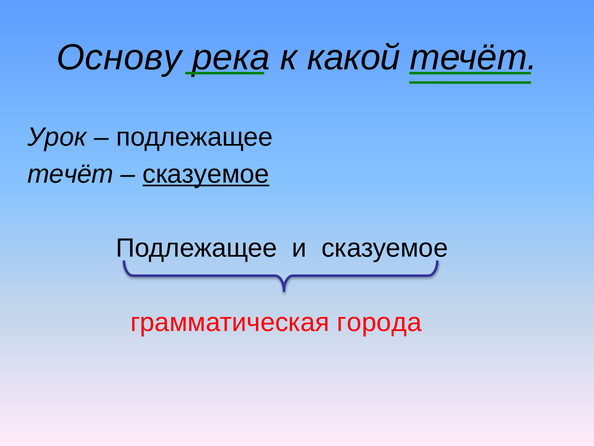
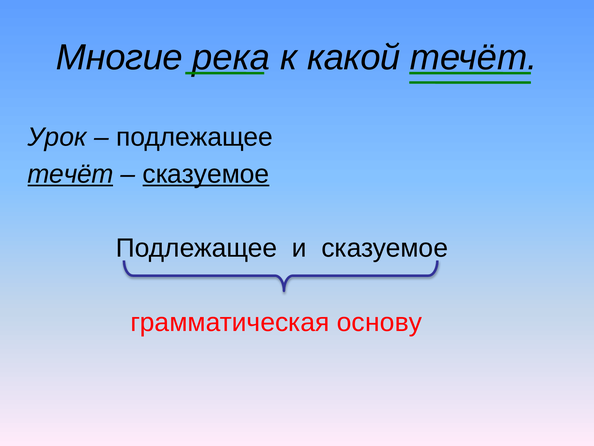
Основу: Основу -> Многие (119, 58)
течёт underline: none -> present (71, 174)
города: города -> основу (379, 322)
